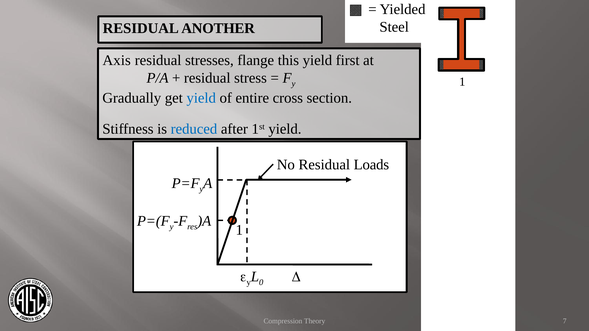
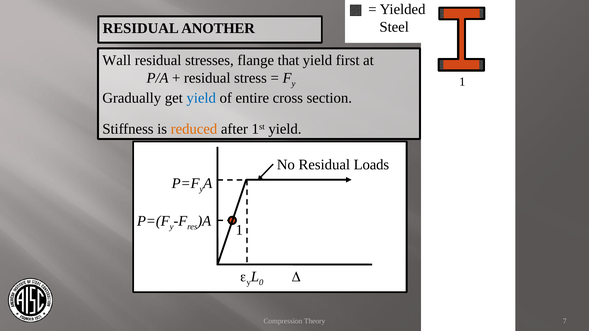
Axis: Axis -> Wall (117, 60)
this: this -> that (288, 60)
reduced colour: blue -> orange (194, 129)
